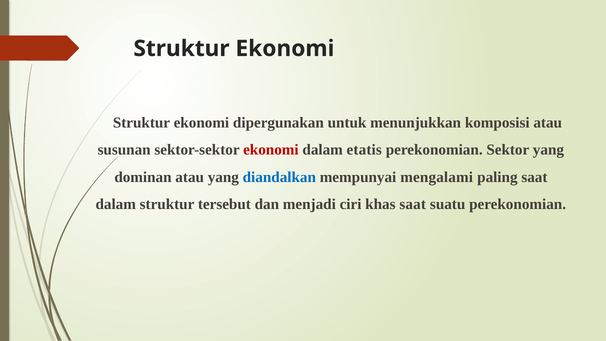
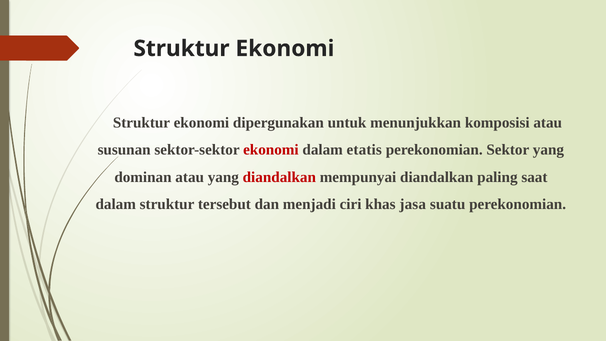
diandalkan colour: blue -> red (279, 177)
mempunyai mengalami: mengalami -> diandalkan (437, 177)
khas saat: saat -> jasa (413, 204)
